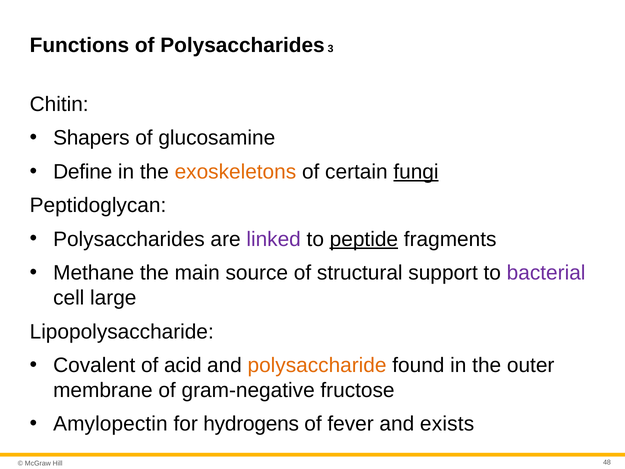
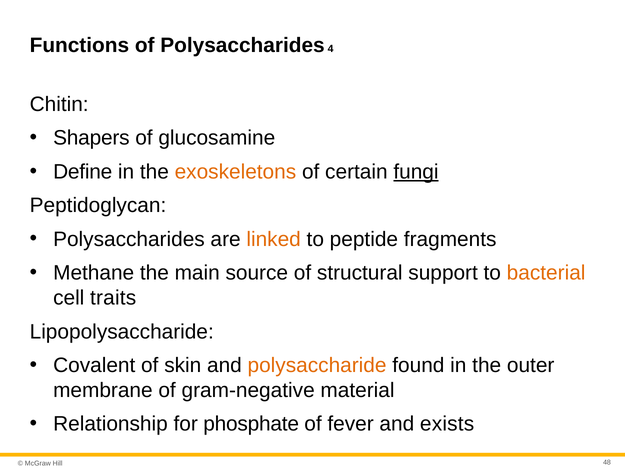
3: 3 -> 4 (331, 49)
linked colour: purple -> orange (274, 239)
peptide underline: present -> none (364, 239)
bacterial colour: purple -> orange (546, 273)
large: large -> traits (113, 298)
acid: acid -> skin (183, 365)
fructose: fructose -> material (358, 390)
Amylopectin: Amylopectin -> Relationship (110, 424)
hydrogens: hydrogens -> phosphate (251, 424)
